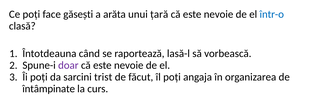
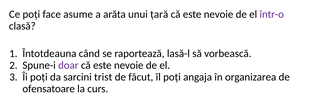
găsești: găsești -> asume (78, 14)
într-o colour: blue -> purple (272, 14)
întâmpinate: întâmpinate -> ofensatoare (49, 88)
